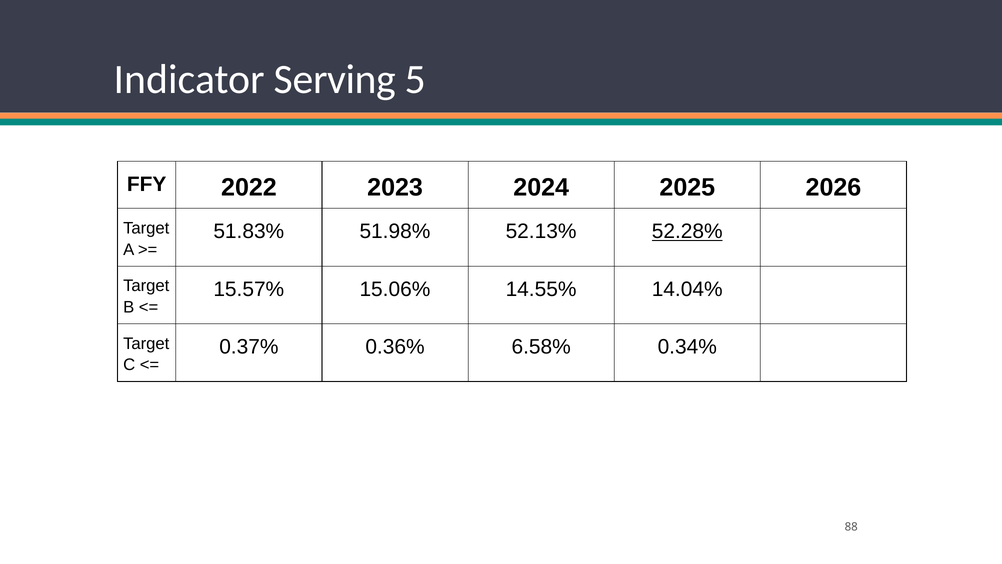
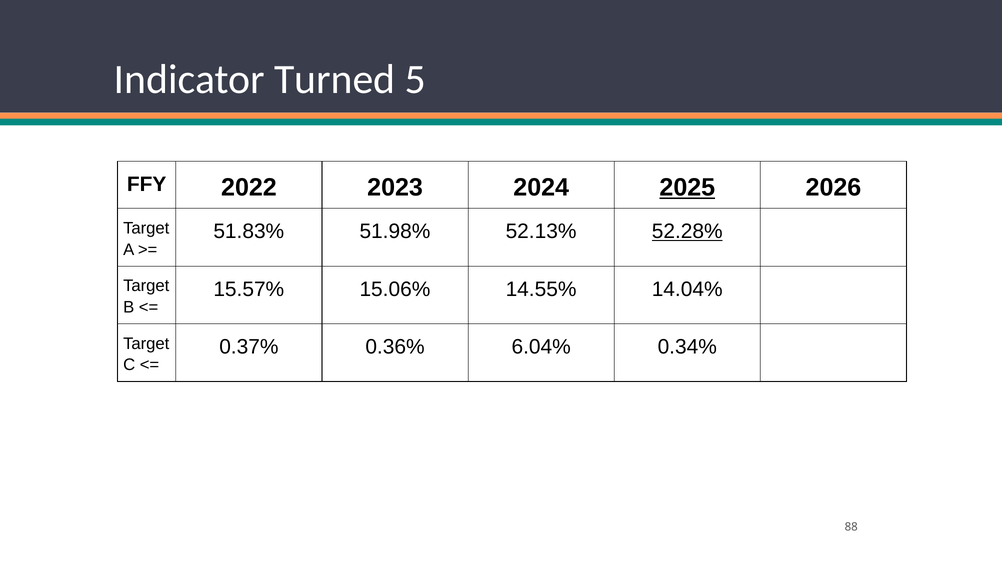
Serving: Serving -> Turned (335, 80)
2025 underline: none -> present (687, 187)
6.58%: 6.58% -> 6.04% (541, 347)
